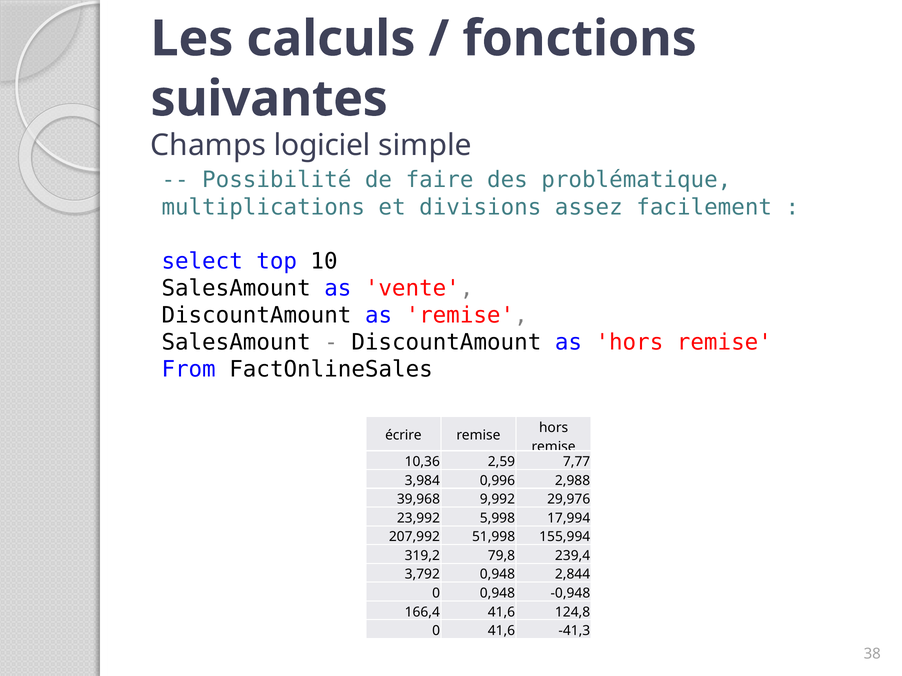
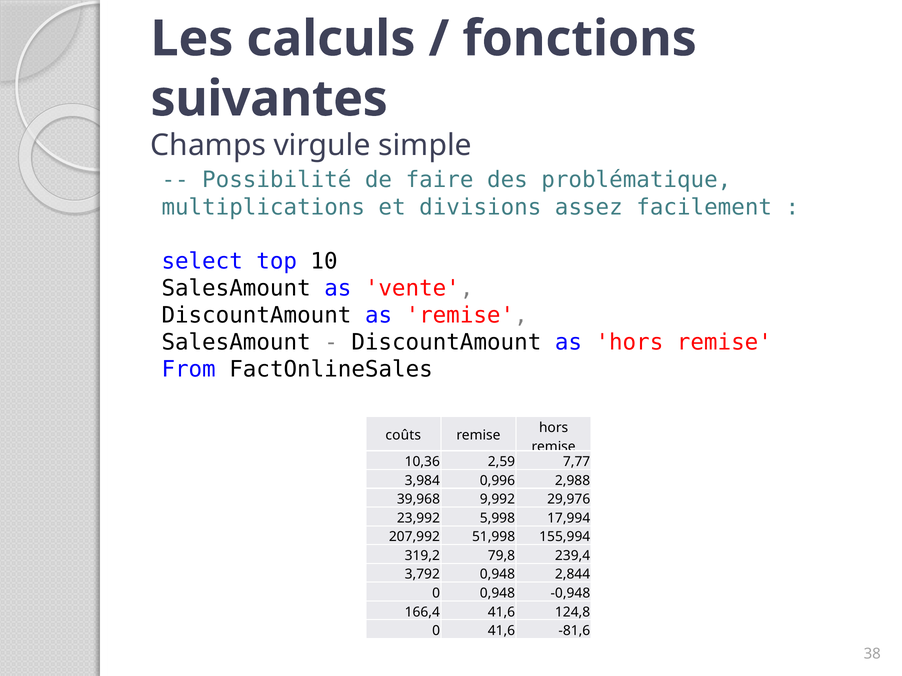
logiciel: logiciel -> virgule (322, 146)
écrire: écrire -> coûts (403, 435)
-41,3: -41,3 -> -81,6 (574, 631)
